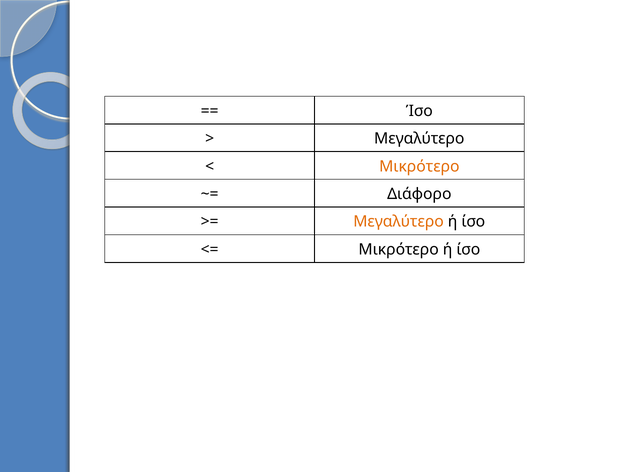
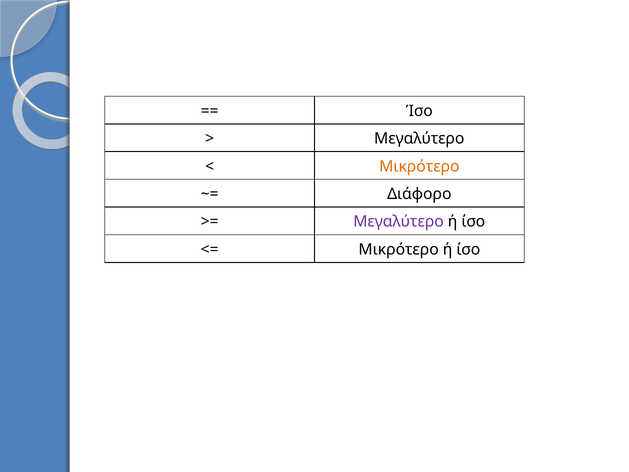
Μεγαλύτερο colour: orange -> purple (399, 222)
